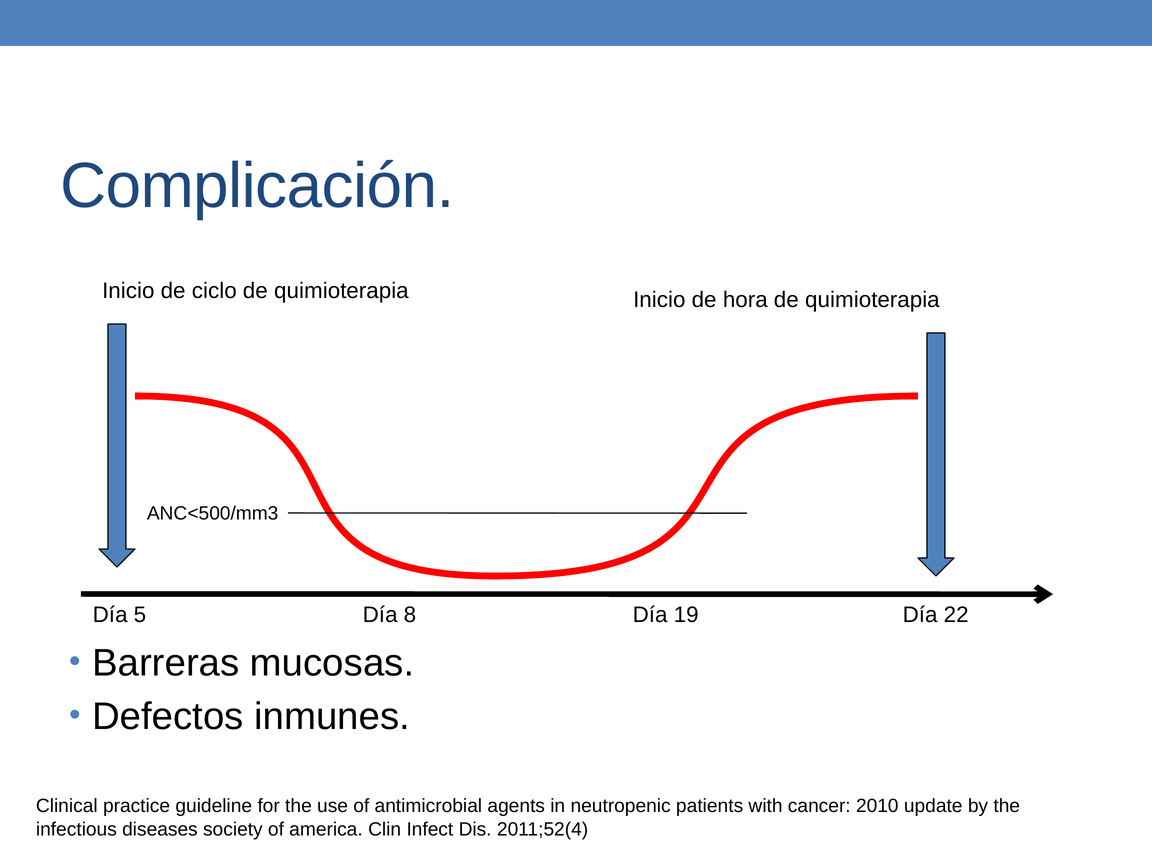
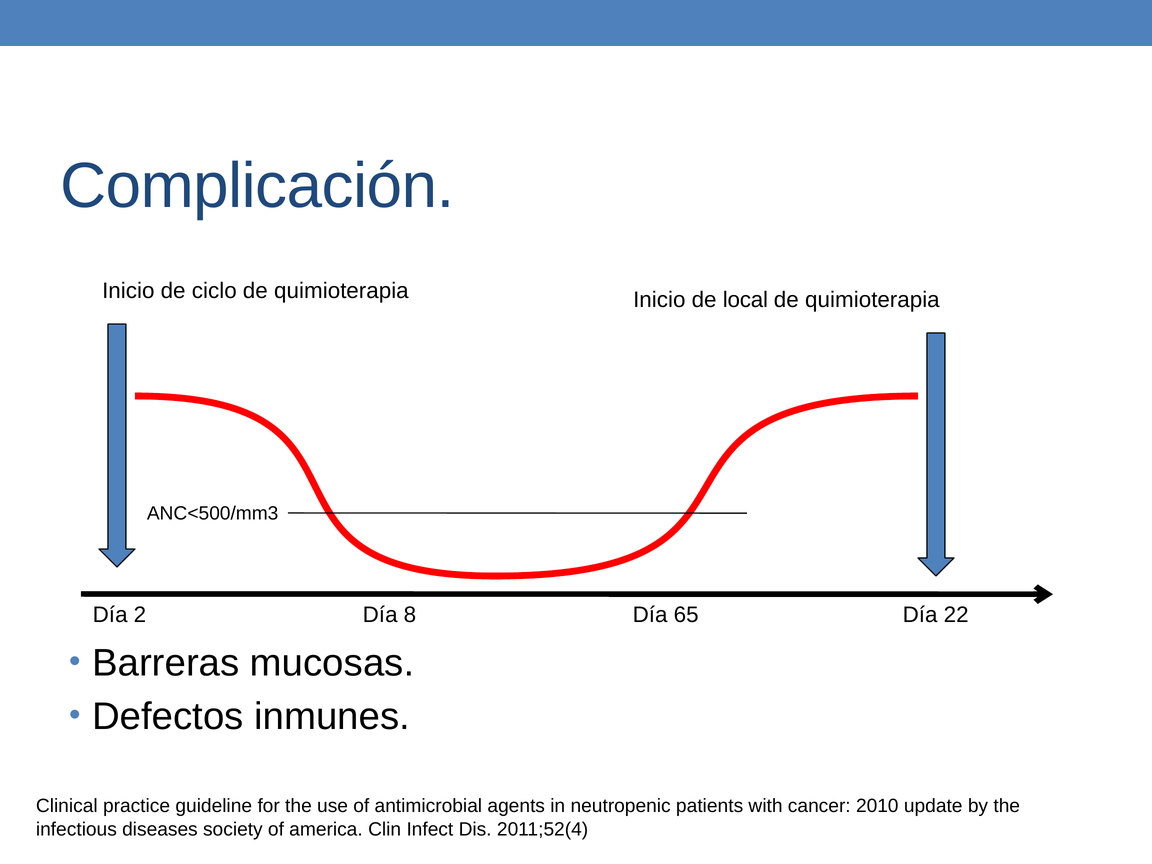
hora: hora -> local (745, 300)
5: 5 -> 2 (140, 615)
19: 19 -> 65 (686, 615)
